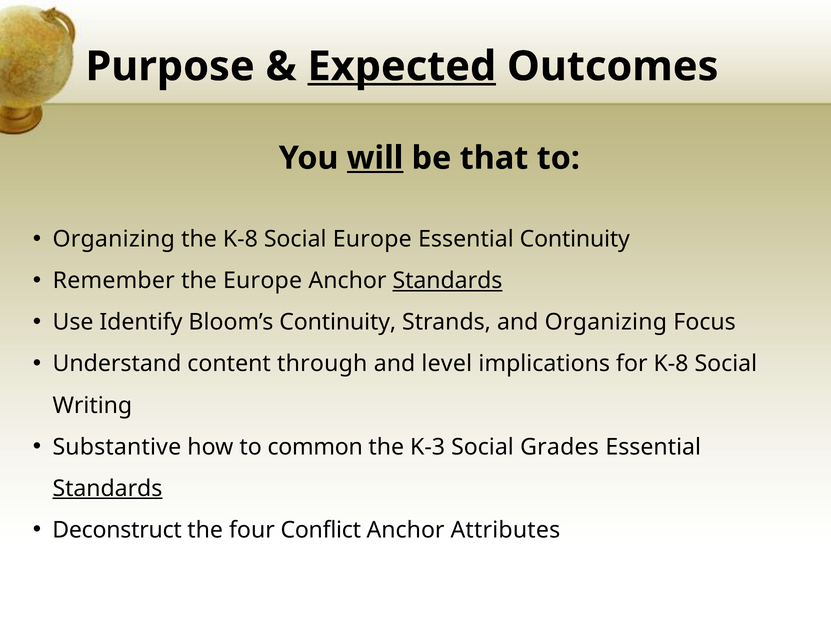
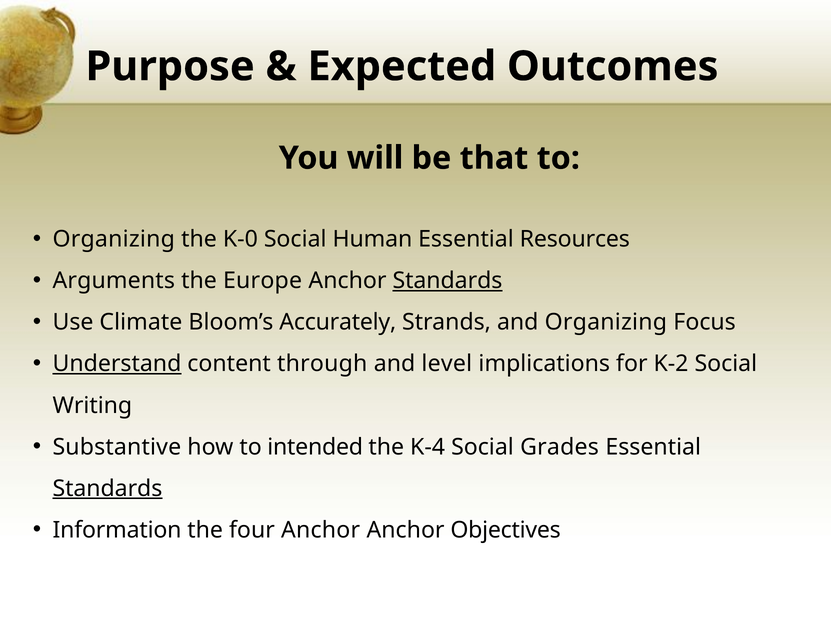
Expected underline: present -> none (402, 67)
will underline: present -> none (375, 158)
the K-8: K-8 -> K-0 (240, 239)
Social Europe: Europe -> Human (372, 239)
Essential Continuity: Continuity -> Resources (575, 239)
Remember: Remember -> Arguments (114, 281)
Identify: Identify -> Climate (141, 322)
Bloom’s Continuity: Continuity -> Accurately (338, 322)
Understand underline: none -> present (117, 364)
for K-8: K-8 -> K-2 (671, 364)
common: common -> intended (315, 447)
K-3: K-3 -> K-4 (428, 447)
Deconstruct: Deconstruct -> Information (117, 530)
four Conflict: Conflict -> Anchor (321, 530)
Attributes: Attributes -> Objectives (506, 530)
